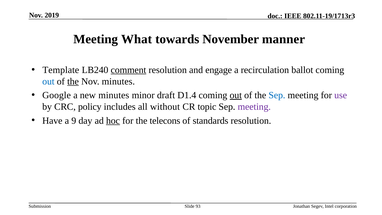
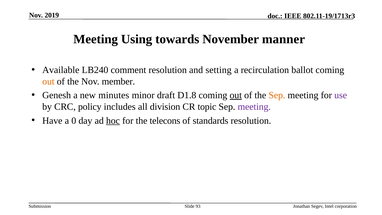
What: What -> Using (137, 39)
Template: Template -> Available (61, 70)
comment underline: present -> none (128, 70)
engage: engage -> setting (219, 70)
out colour: blue -> orange (48, 81)
the underline: present -> none (73, 81)
Nov minutes: minutes -> member (118, 81)
Google: Google -> Genesh (57, 95)
D1.4: D1.4 -> D1.8 (187, 95)
Sep colour: blue -> orange (277, 95)
without: without -> division (165, 107)
9: 9 -> 0 (74, 121)
